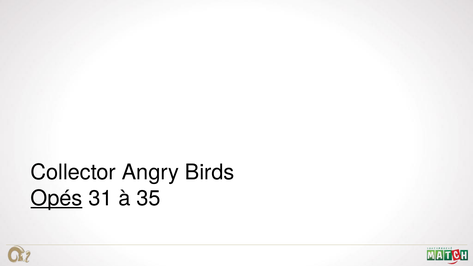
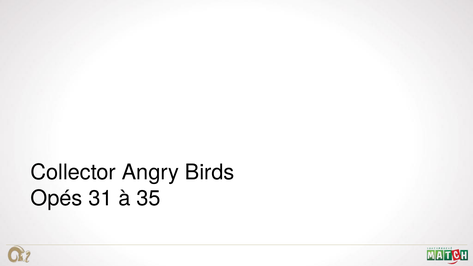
Opés underline: present -> none (56, 198)
